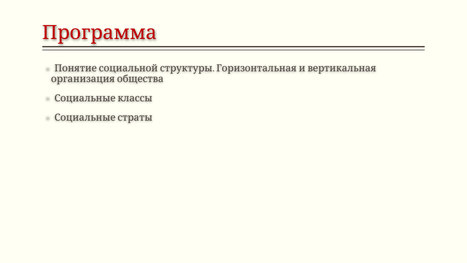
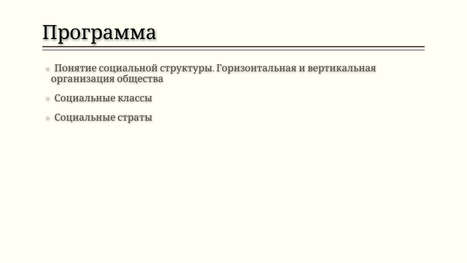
Программа colour: red -> black (100, 33)
